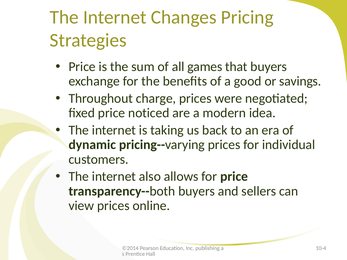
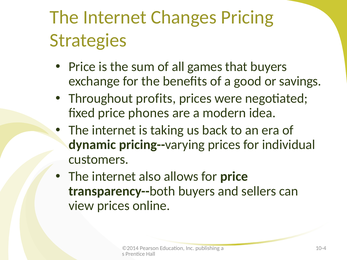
charge: charge -> profits (156, 99)
noticed: noticed -> phones (149, 113)
